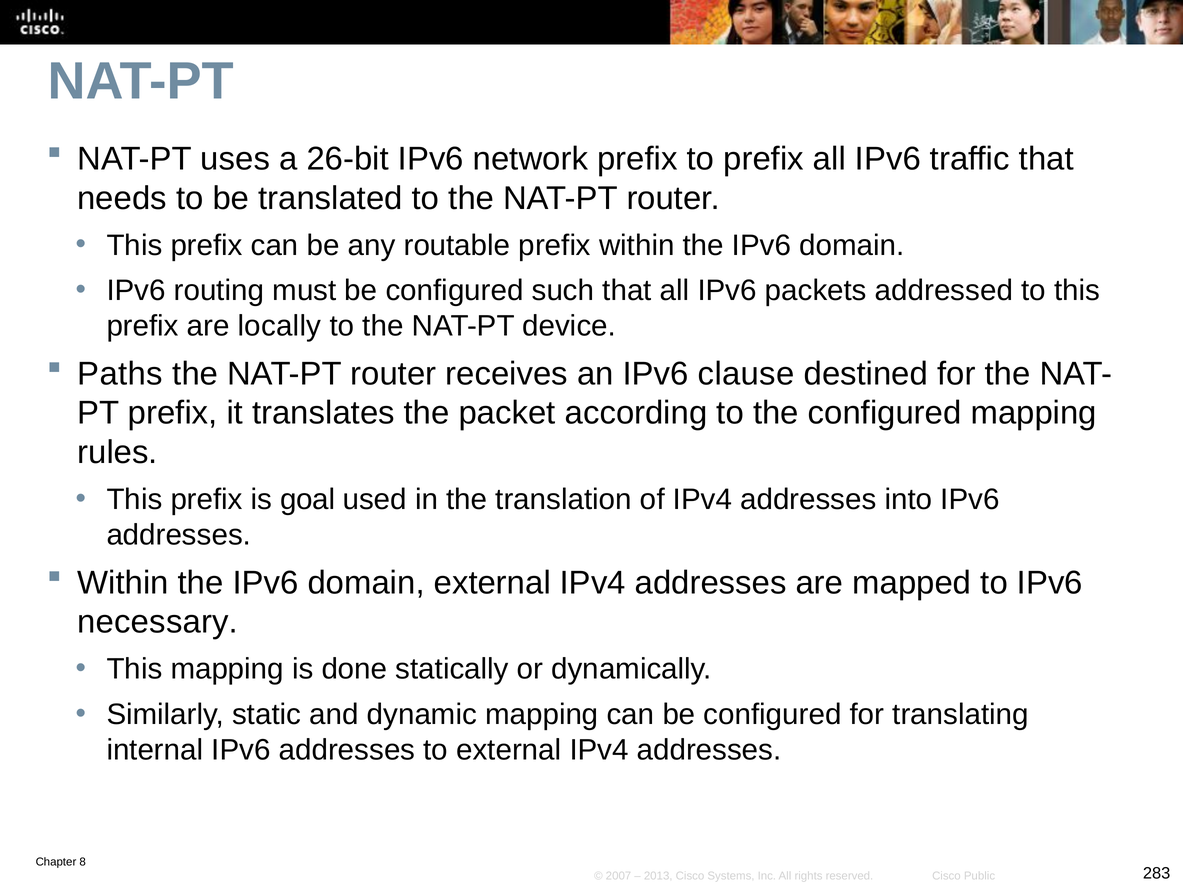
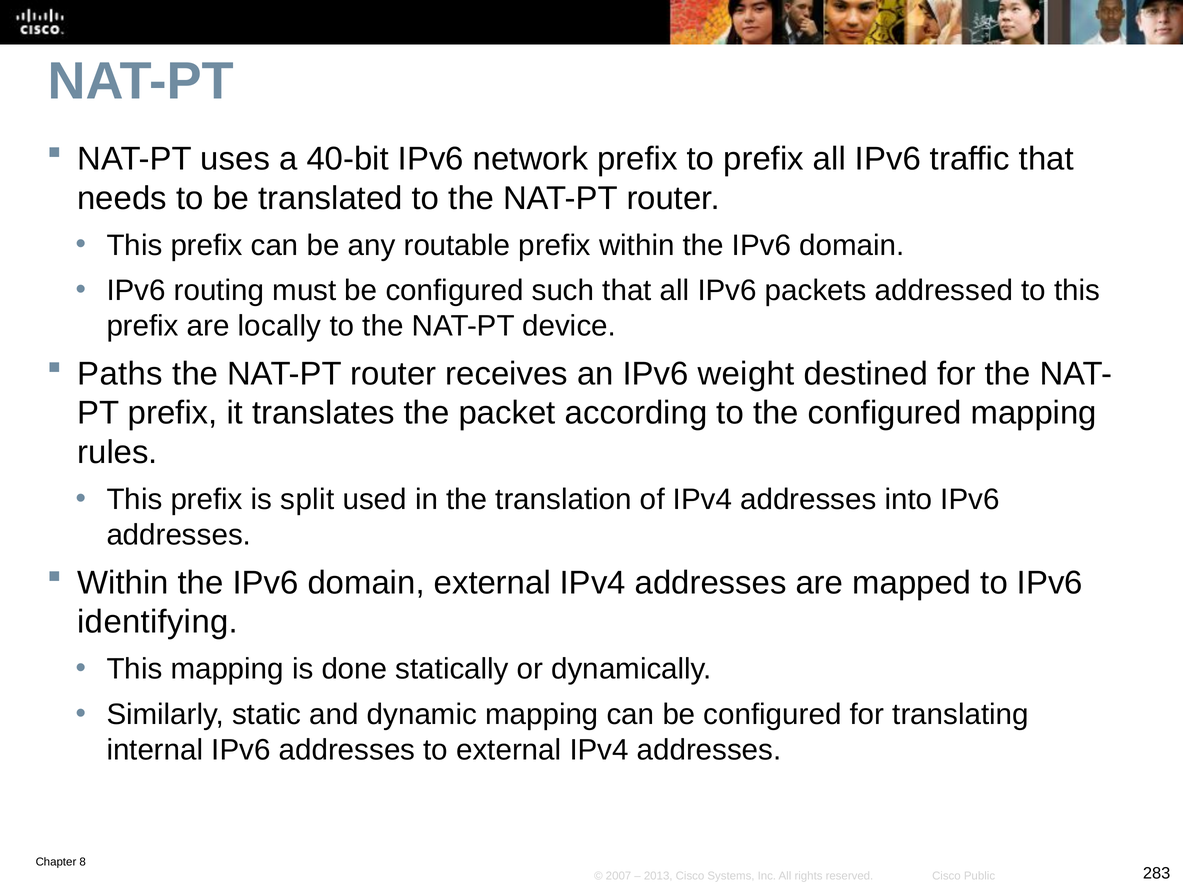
26-bit: 26-bit -> 40-bit (348, 159)
clause: clause -> weight (746, 374)
goal: goal -> split (307, 500)
necessary: necessary -> identifying (158, 622)
